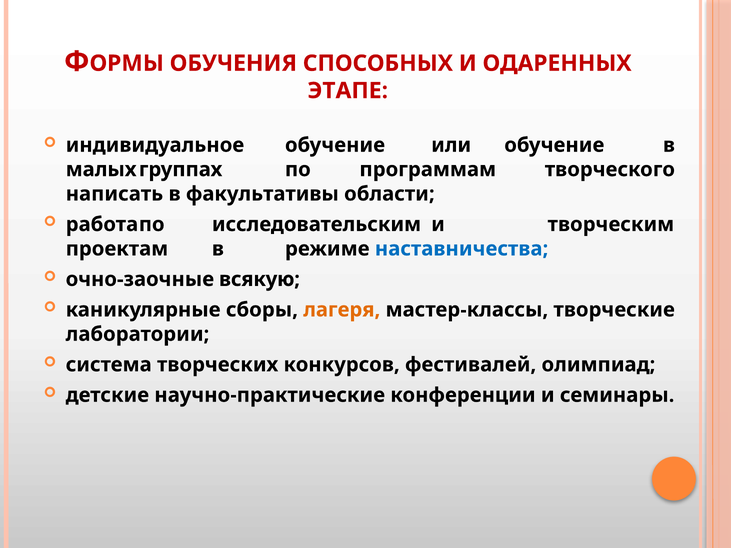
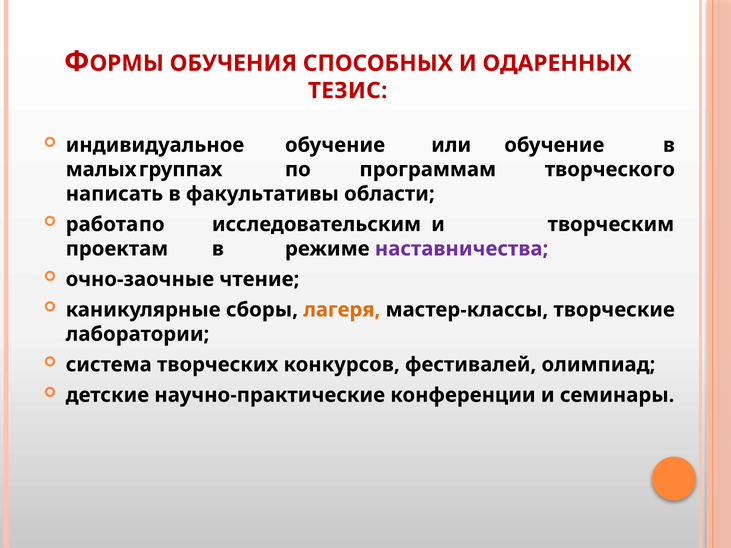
ЭТАПЕ: ЭТАПЕ -> ТЕЗИС (348, 91)
наставничества colour: blue -> purple (462, 249)
всякую: всякую -> чтение (259, 279)
